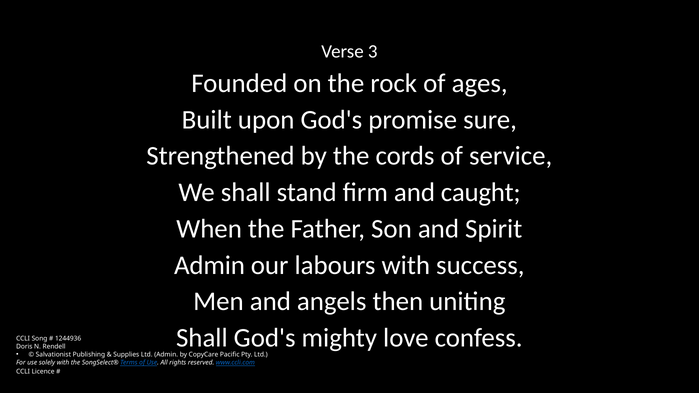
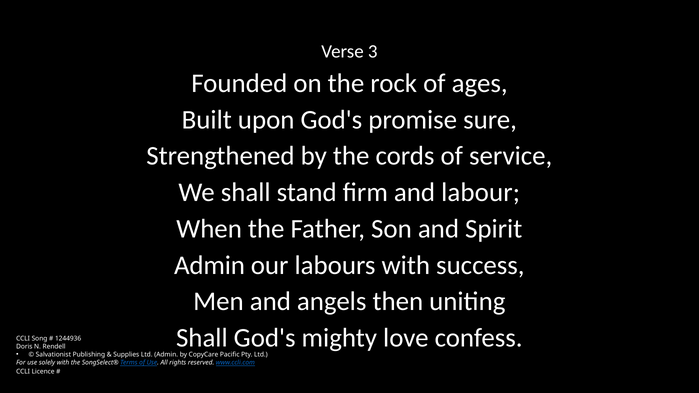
caught: caught -> labour (481, 193)
